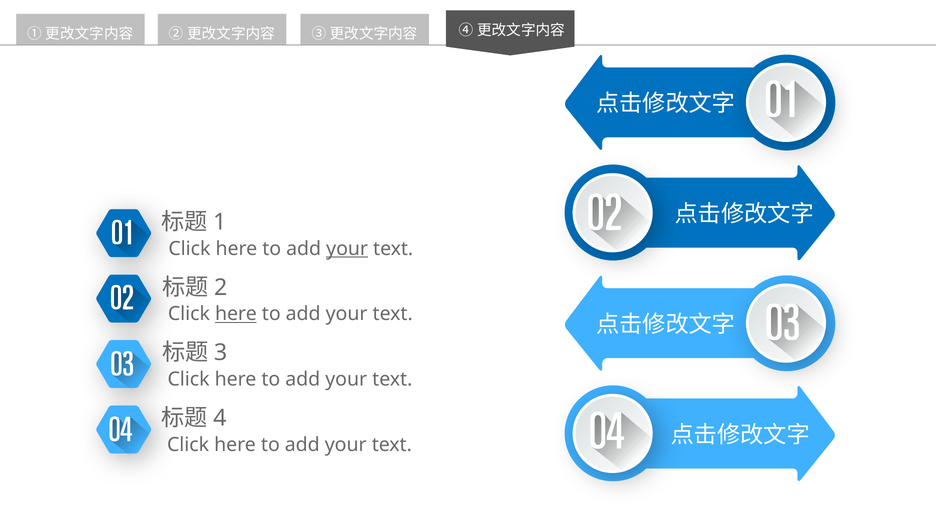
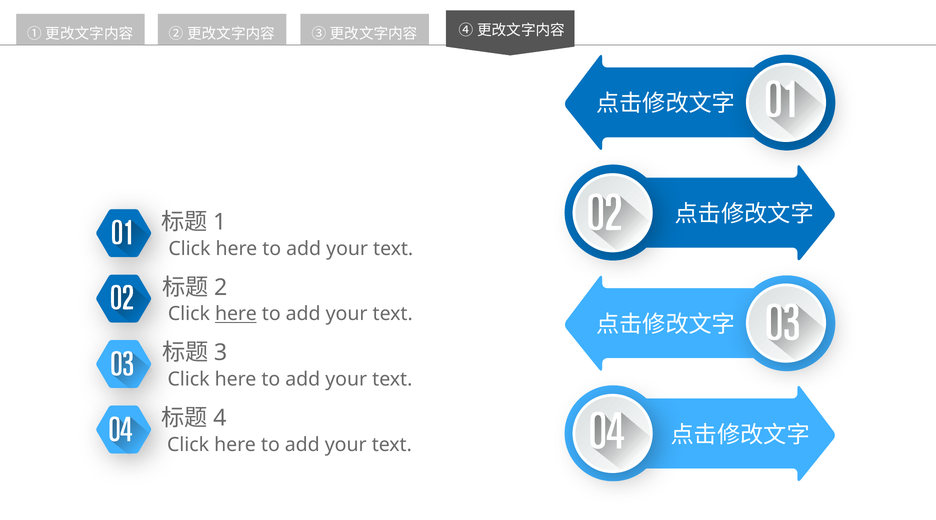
your underline: present -> none (347, 249)
